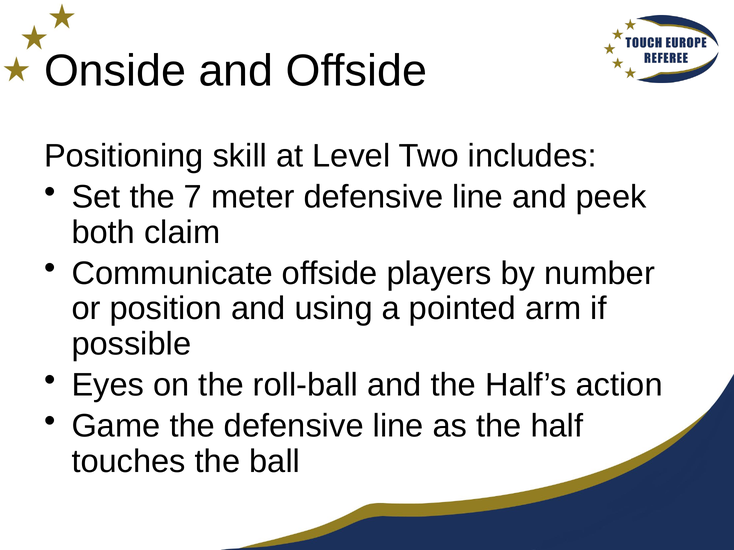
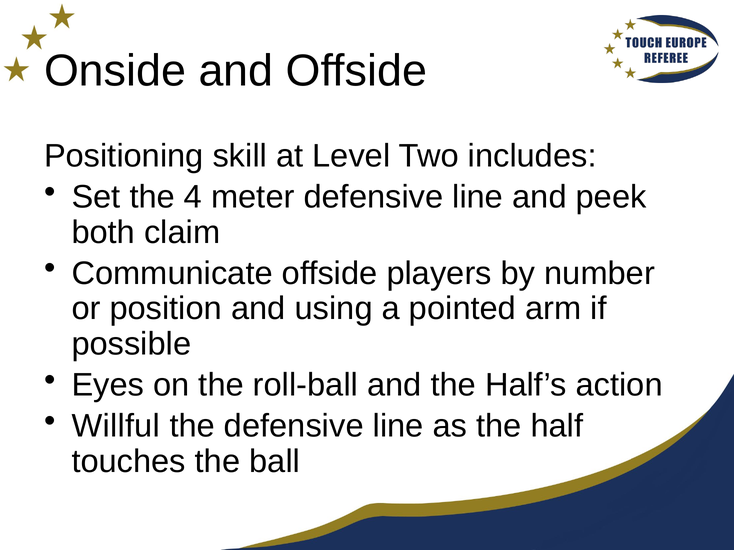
7: 7 -> 4 (193, 197)
Game: Game -> Willful (116, 427)
